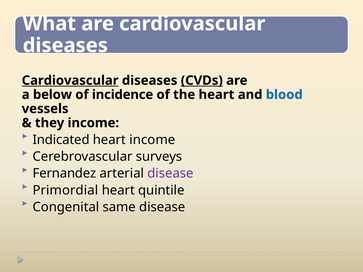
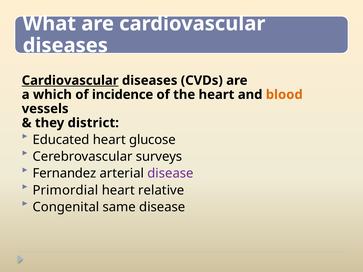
CVDs underline: present -> none (202, 81)
below: below -> which (52, 95)
blood colour: blue -> orange (284, 95)
they income: income -> district (93, 123)
Indicated: Indicated -> Educated (61, 140)
heart income: income -> glucose (152, 140)
quintile: quintile -> relative (161, 190)
